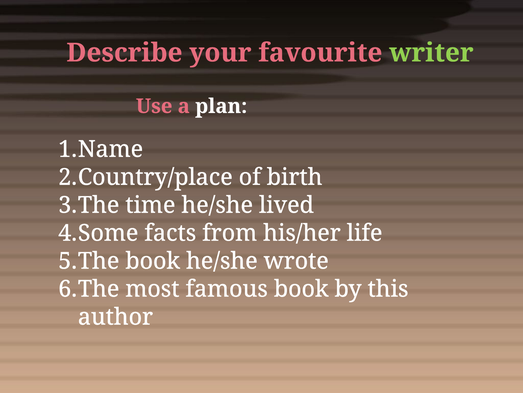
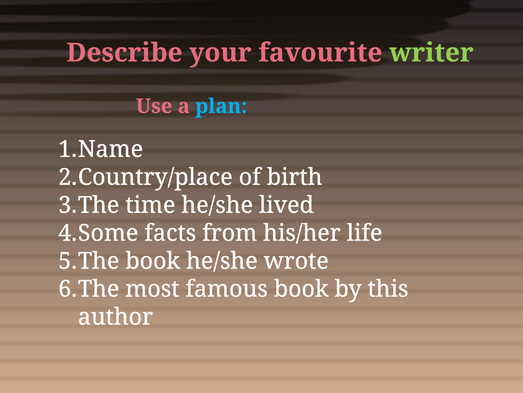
plan colour: white -> light blue (221, 106)
